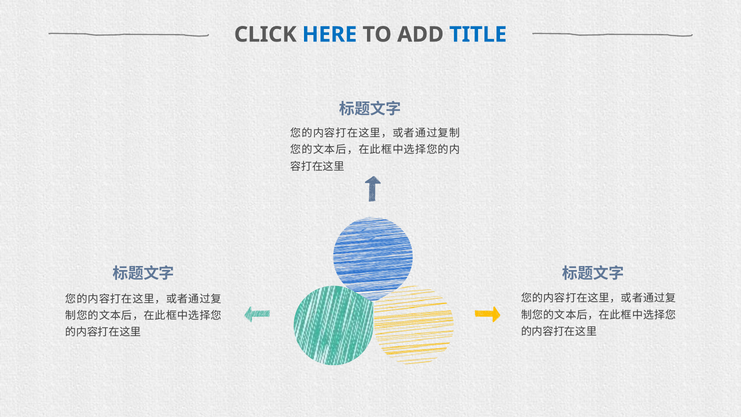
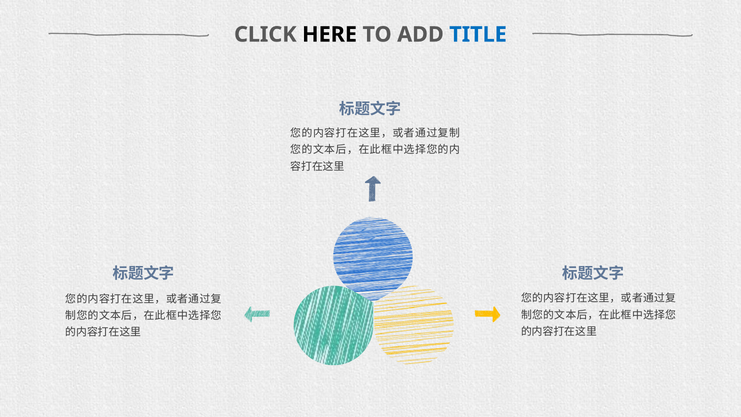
HERE colour: blue -> black (330, 35)
